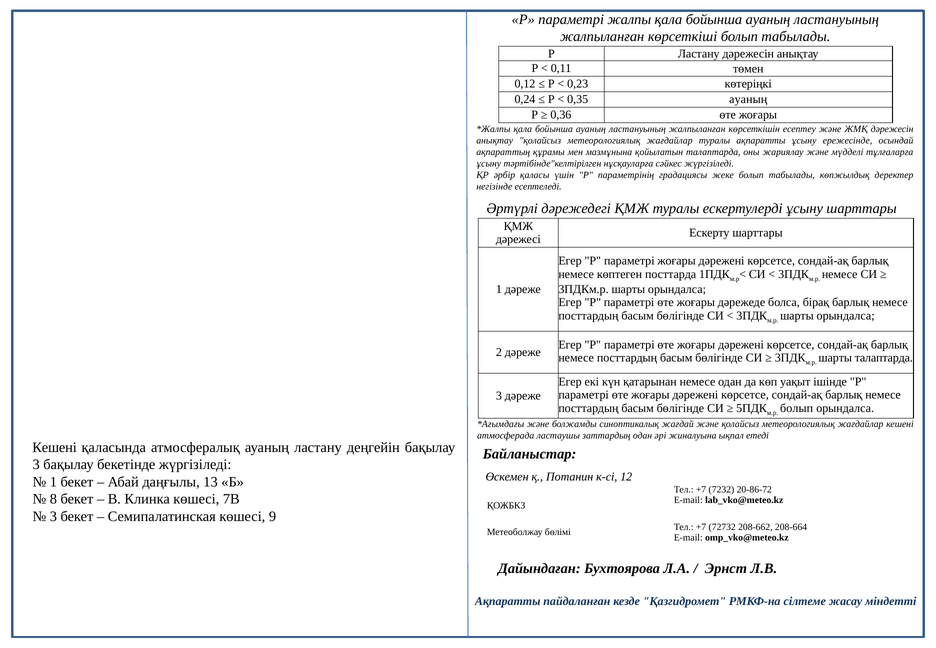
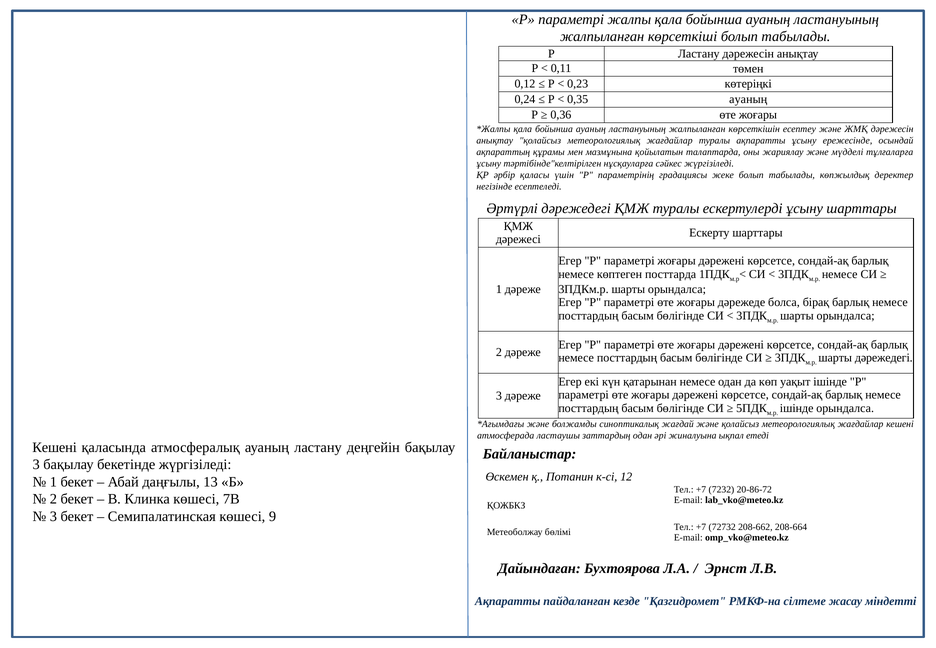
шарты талаптарда: талаптарда -> дәрежедегі (884, 358)
болып: болып -> ішінде (797, 408)
8: 8 -> 2 (53, 499)
